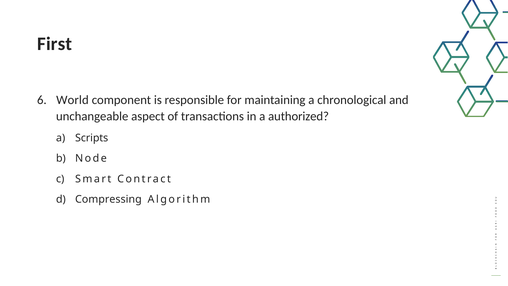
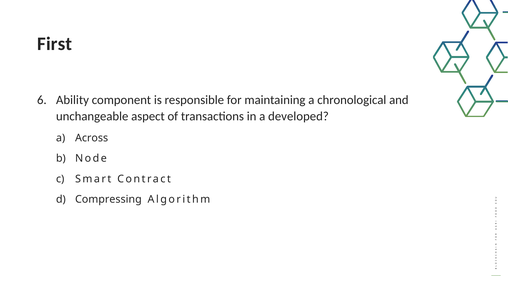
World: World -> Ability (72, 100)
authorized: authorized -> developed (298, 116)
Scripts: Scripts -> Across (92, 138)
